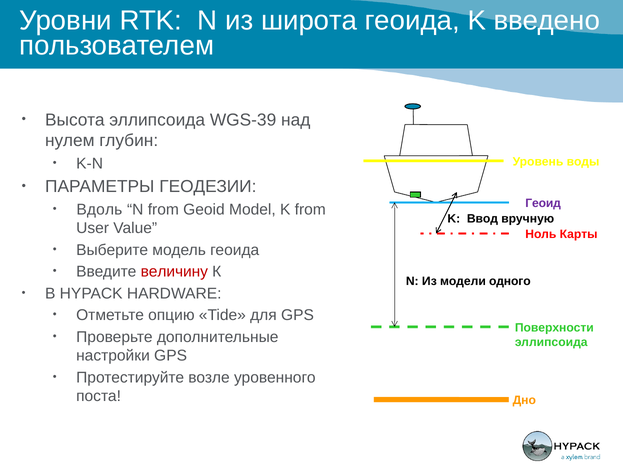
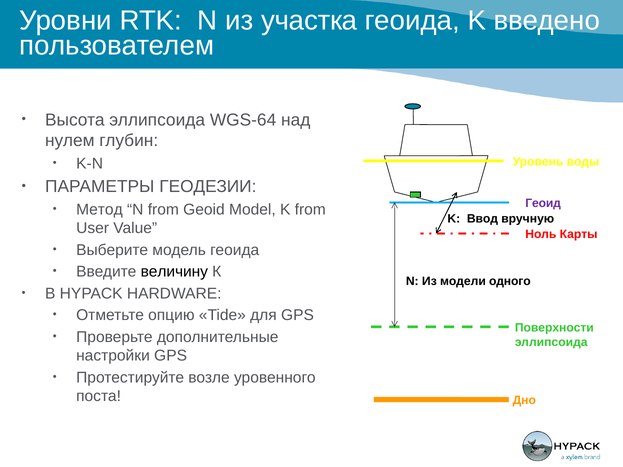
широта: широта -> участка (309, 21)
WGS-39: WGS-39 -> WGS-64 (243, 120)
Вдоль: Вдоль -> Метод (99, 210)
величину colour: red -> black (174, 272)
